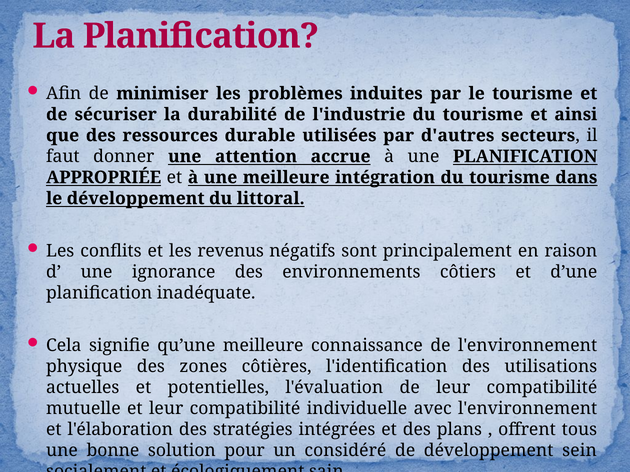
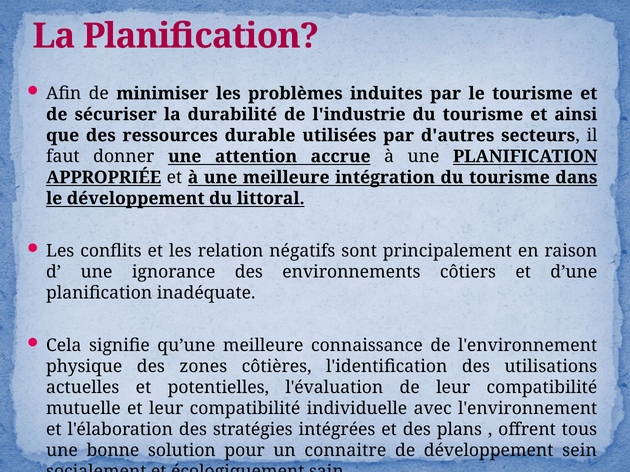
revenus: revenus -> relation (231, 251)
considéré: considéré -> connaitre (345, 451)
